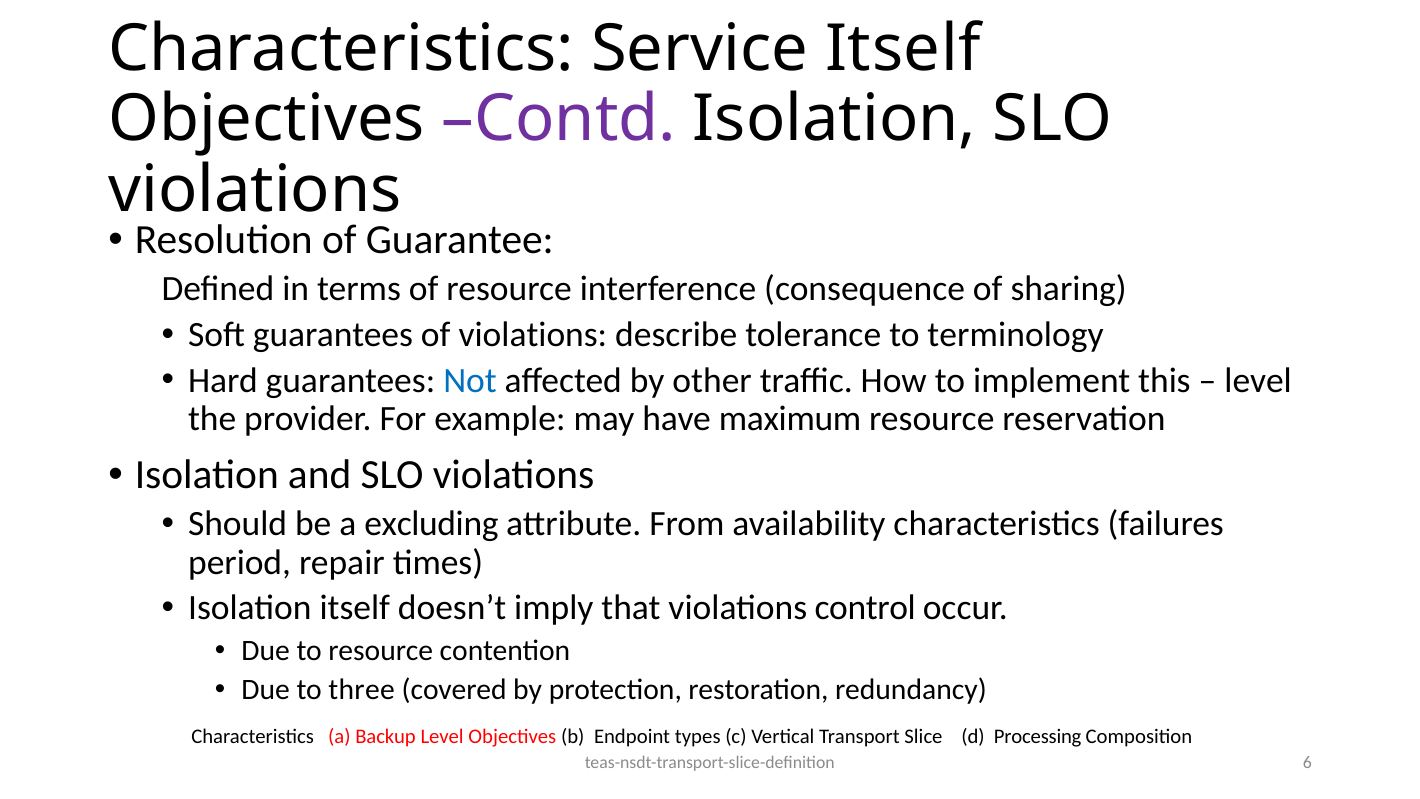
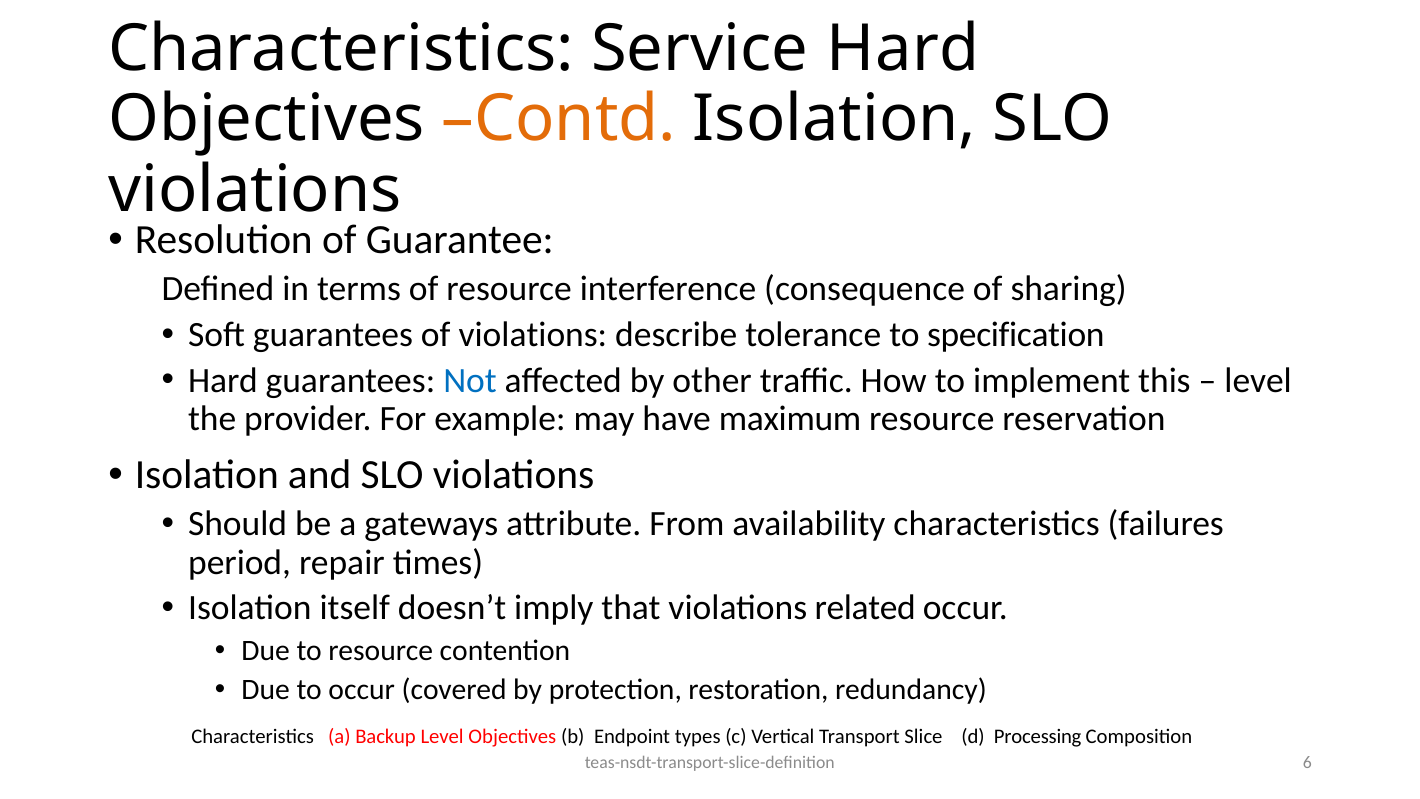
Service Itself: Itself -> Hard (903, 49)
Contd colour: purple -> orange (559, 119)
terminology: terminology -> specification (1016, 335)
excluding: excluding -> gateways (431, 524)
control: control -> related (865, 608)
to three: three -> occur (362, 690)
